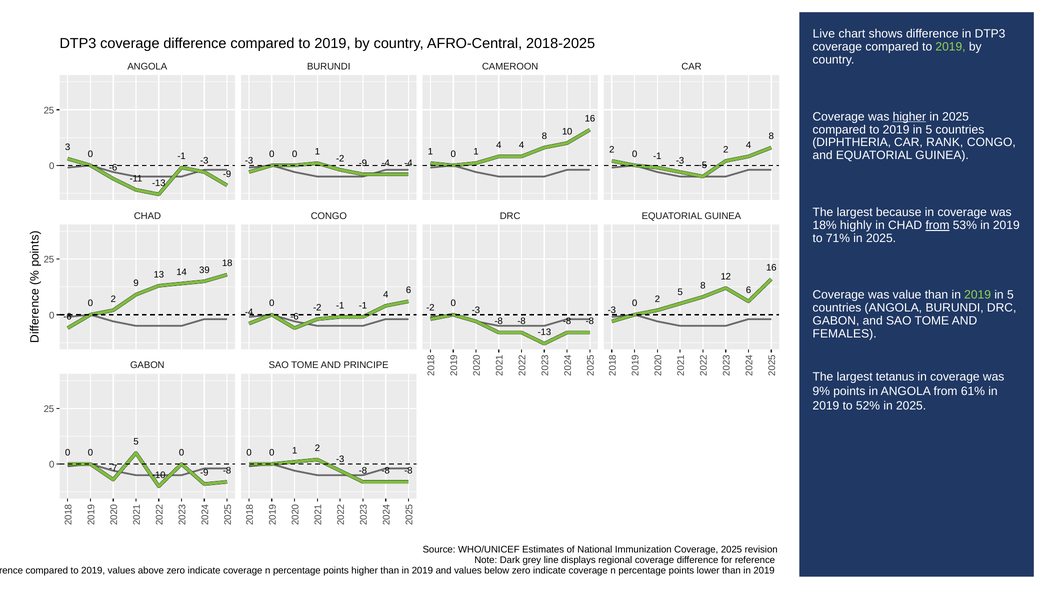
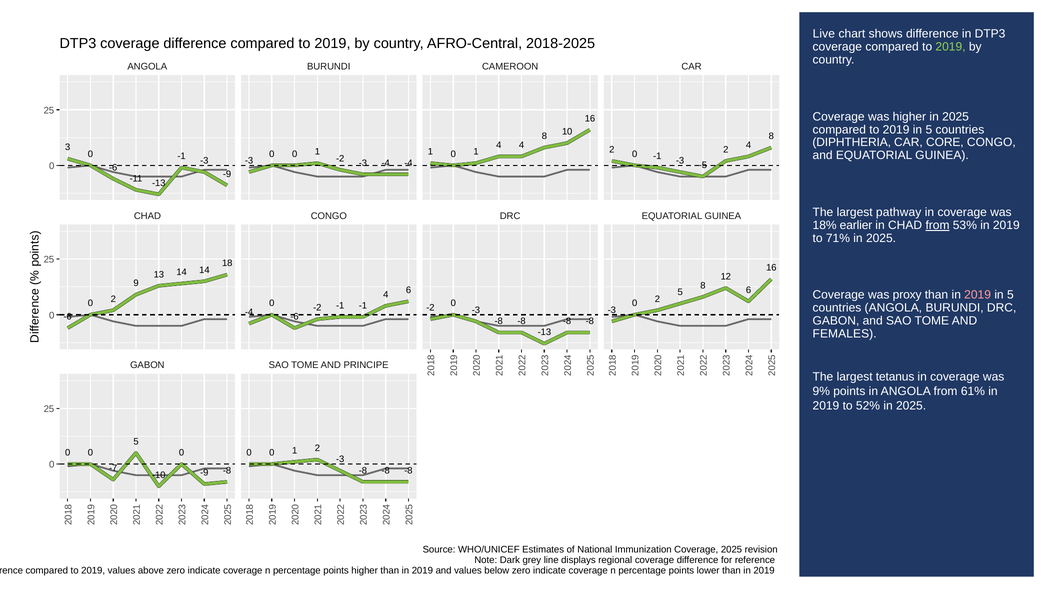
higher underline: present -> none (909, 117)
RANK: RANK -> CORE (945, 142)
-2 -9: -9 -> -3 (363, 163)
because: because -> pathway (899, 212)
highly: highly -> earlier (856, 225)
14 39: 39 -> 14 (204, 270)
value: value -> proxy (907, 295)
2019 colour: light green -> pink (978, 295)
